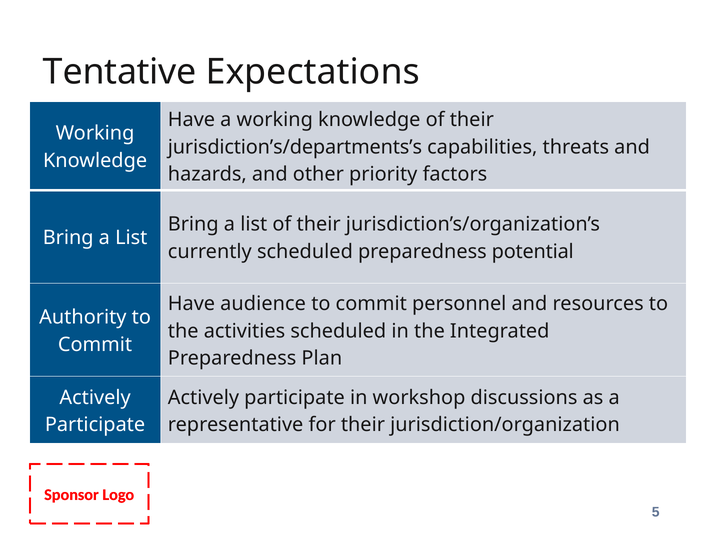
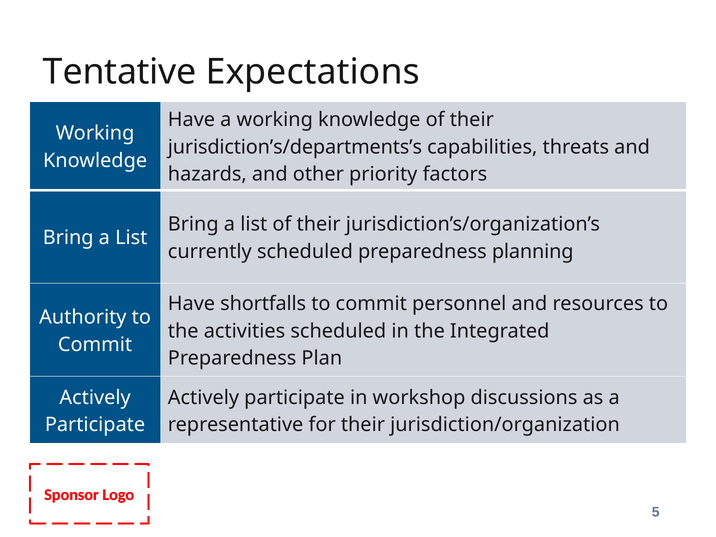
potential: potential -> planning (533, 252)
audience: audience -> shortfalls (263, 304)
